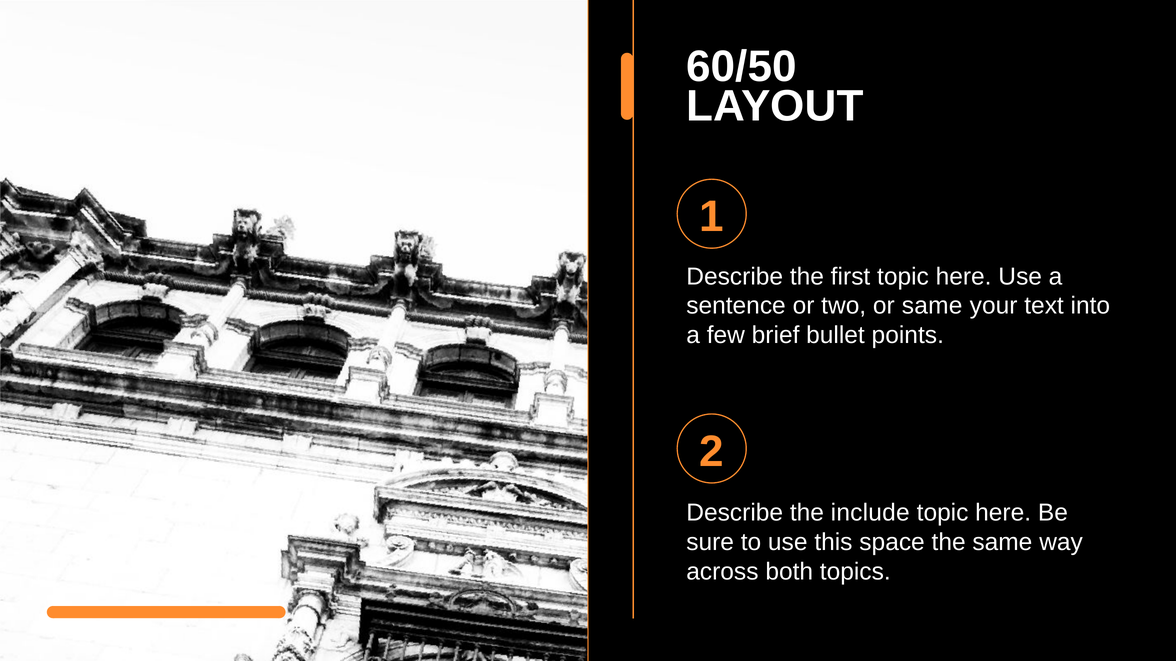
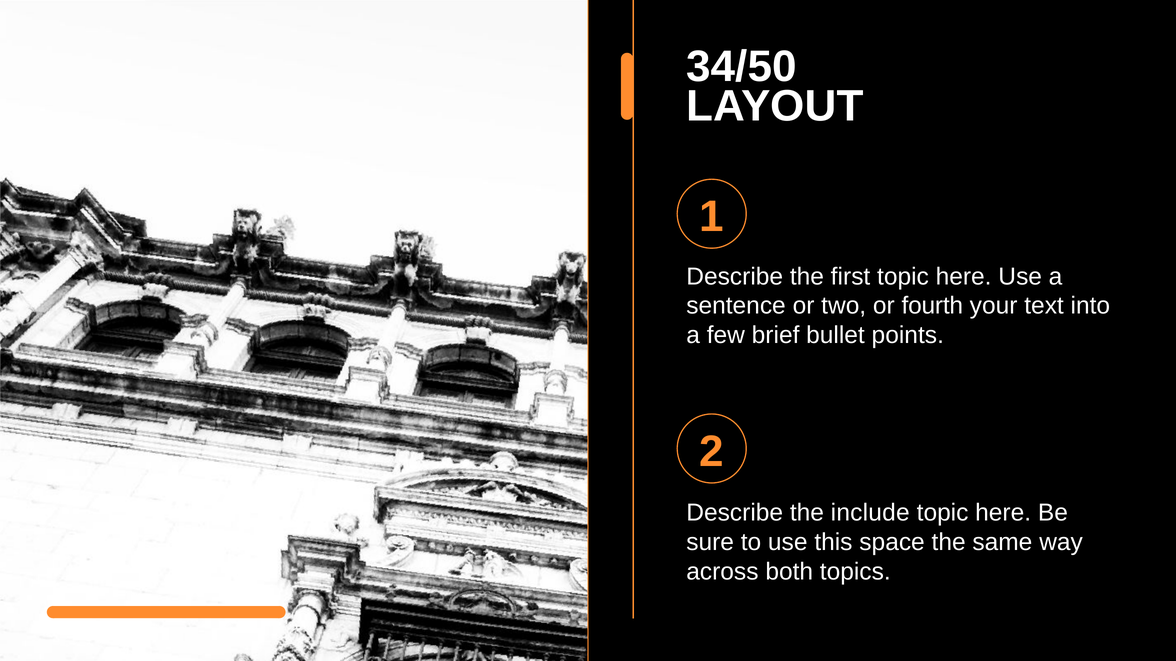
60/50: 60/50 -> 34/50 (741, 67)
or same: same -> fourth (932, 306)
